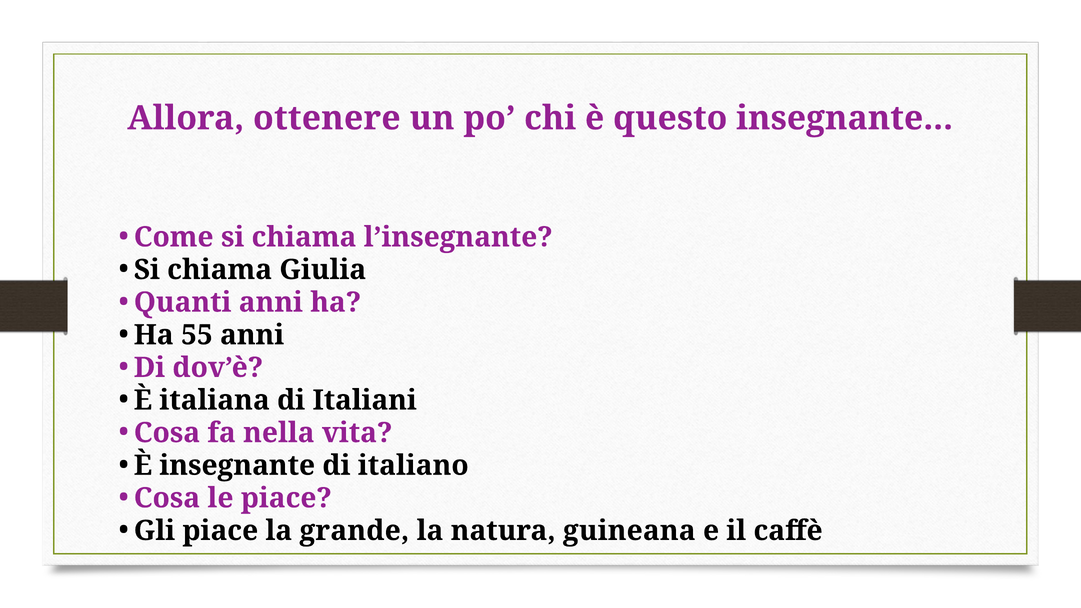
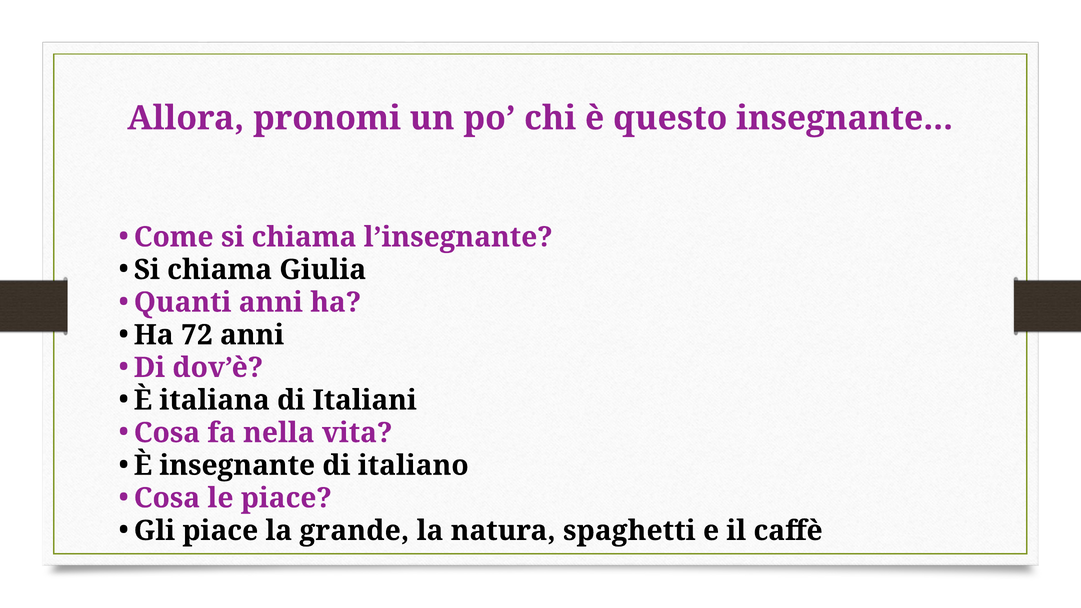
ottenere: ottenere -> pronomi (327, 118)
55: 55 -> 72 (197, 335)
guineana: guineana -> spaghetti (629, 531)
